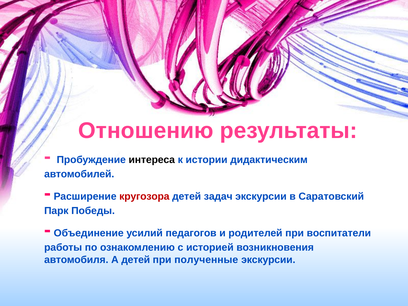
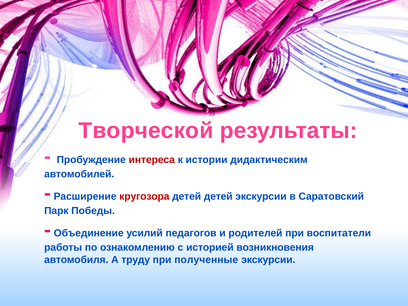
Отношению: Отношению -> Творческой (146, 131)
интереса colour: black -> red (152, 160)
детей задач: задач -> детей (218, 196)
А детей: детей -> труду (136, 260)
